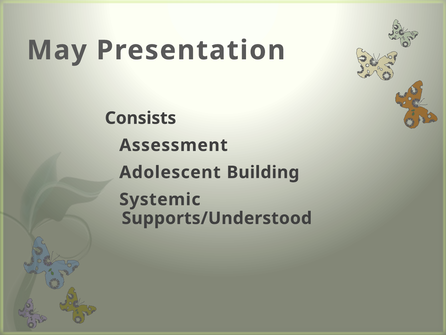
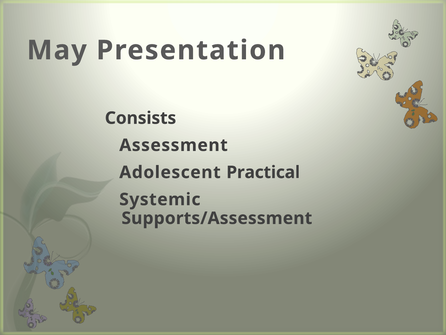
Building: Building -> Practical (263, 172)
Supports/Understood: Supports/Understood -> Supports/Assessment (217, 218)
